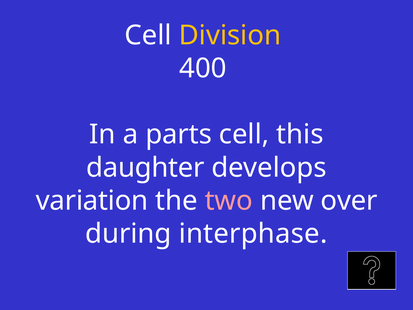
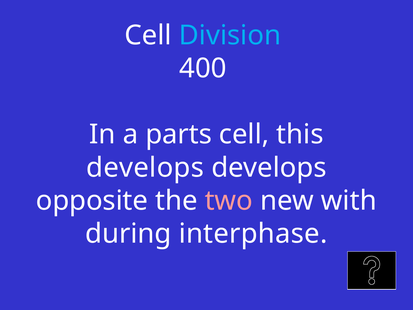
Division colour: yellow -> light blue (230, 35)
daughter: daughter -> develops (145, 167)
variation: variation -> opposite (92, 200)
over: over -> with (349, 200)
